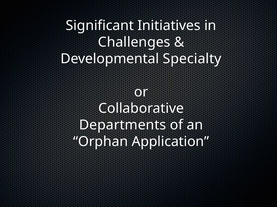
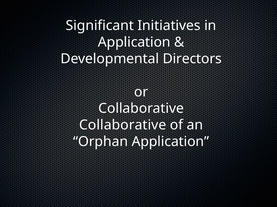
Challenges: Challenges -> Application (134, 42)
Specialty: Specialty -> Directors (192, 59)
Departments: Departments -> Collaborative (123, 125)
